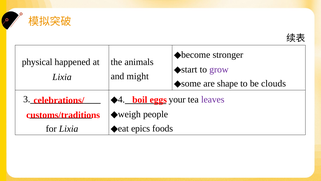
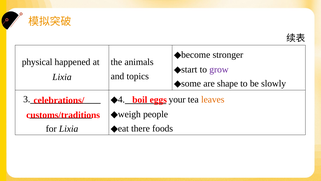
might: might -> topics (138, 76)
clouds: clouds -> slowly (274, 83)
leaves colour: purple -> orange (213, 99)
epics: epics -> there (141, 128)
